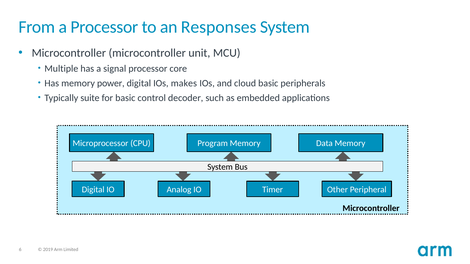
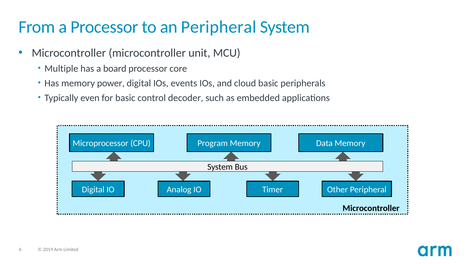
an Responses: Responses -> Peripheral (219, 27)
signal: signal -> board (115, 69)
makes: makes -> events (184, 83)
suite: suite -> even (90, 98)
